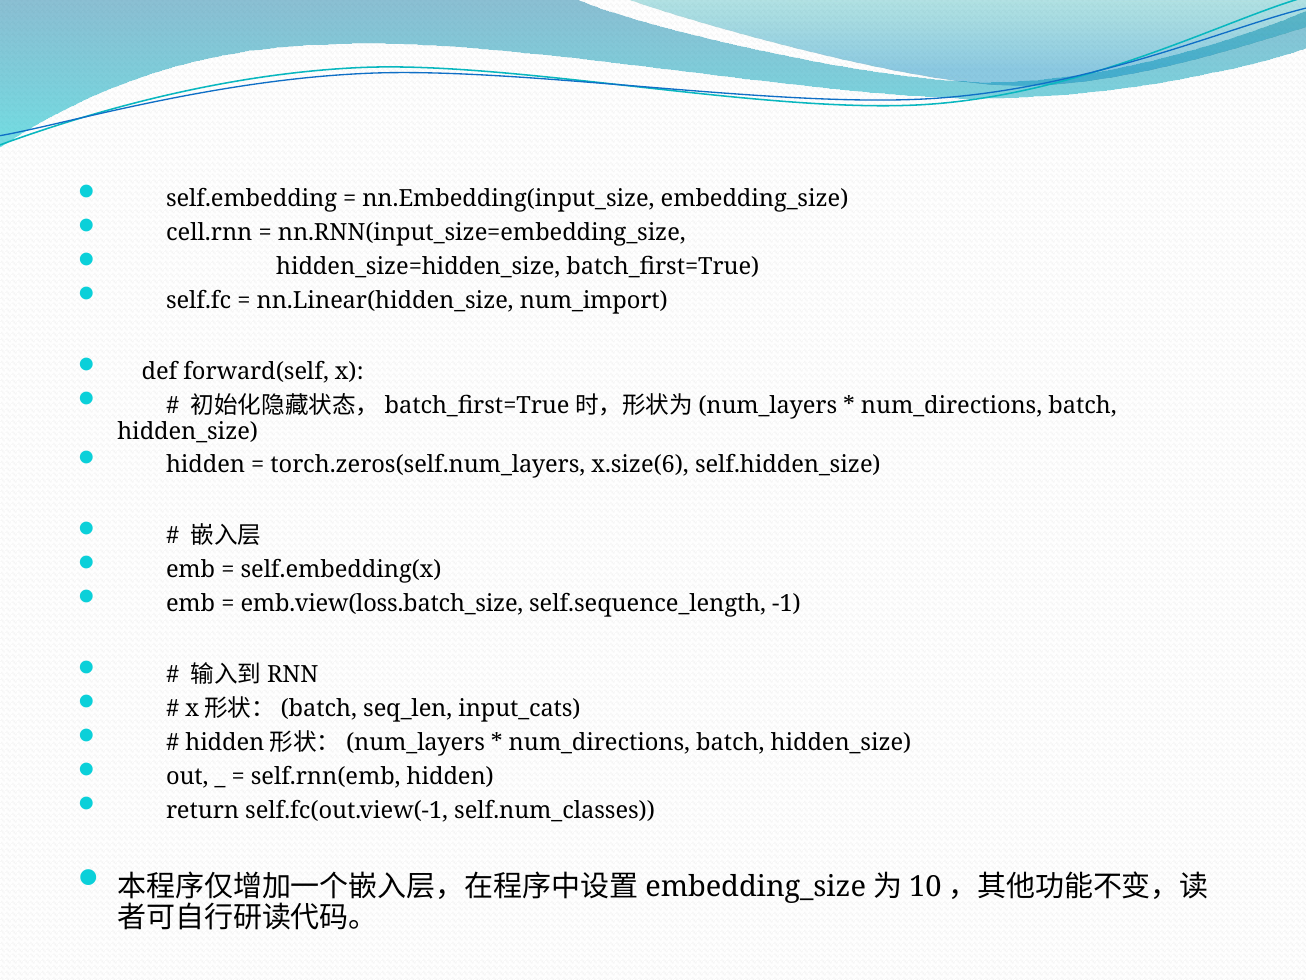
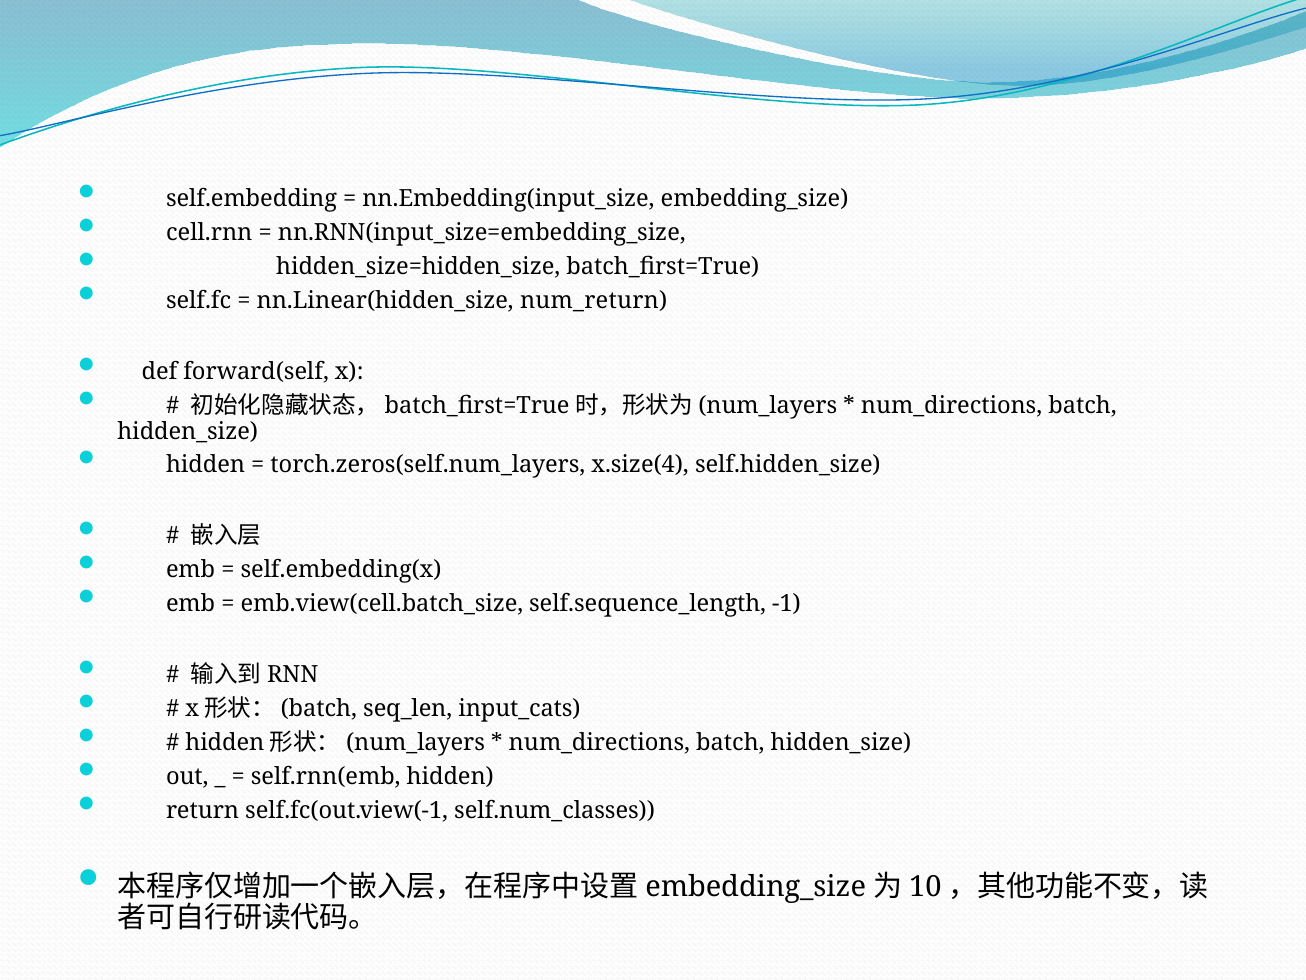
num_import: num_import -> num_return (594, 301)
x.size(6: x.size(6 -> x.size(4 (640, 465)
emb.view(loss.batch_size: emb.view(loss.batch_size -> emb.view(cell.batch_size (382, 604)
